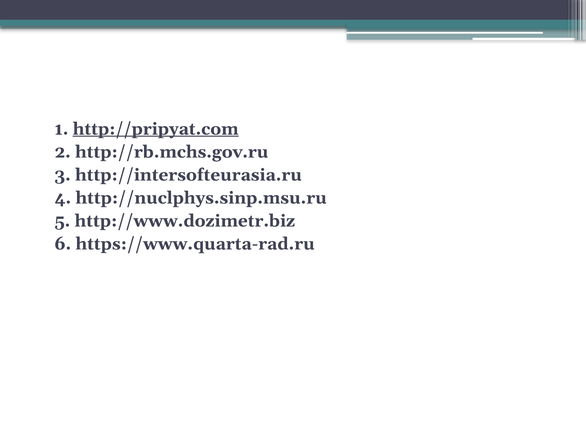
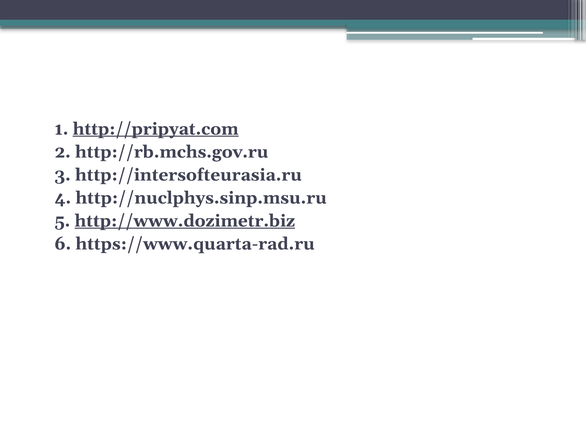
http://www.dozimetr.biz underline: none -> present (185, 221)
